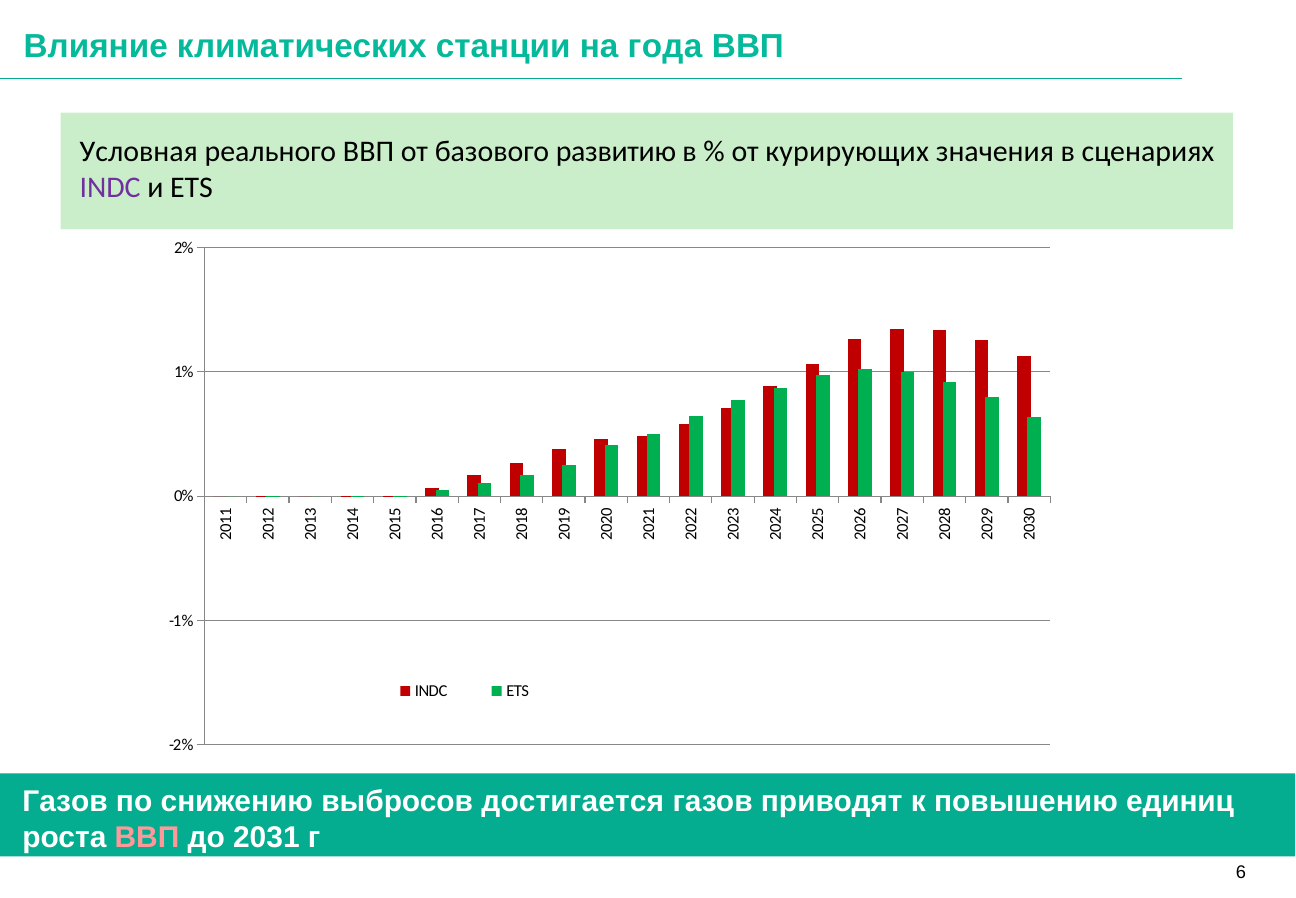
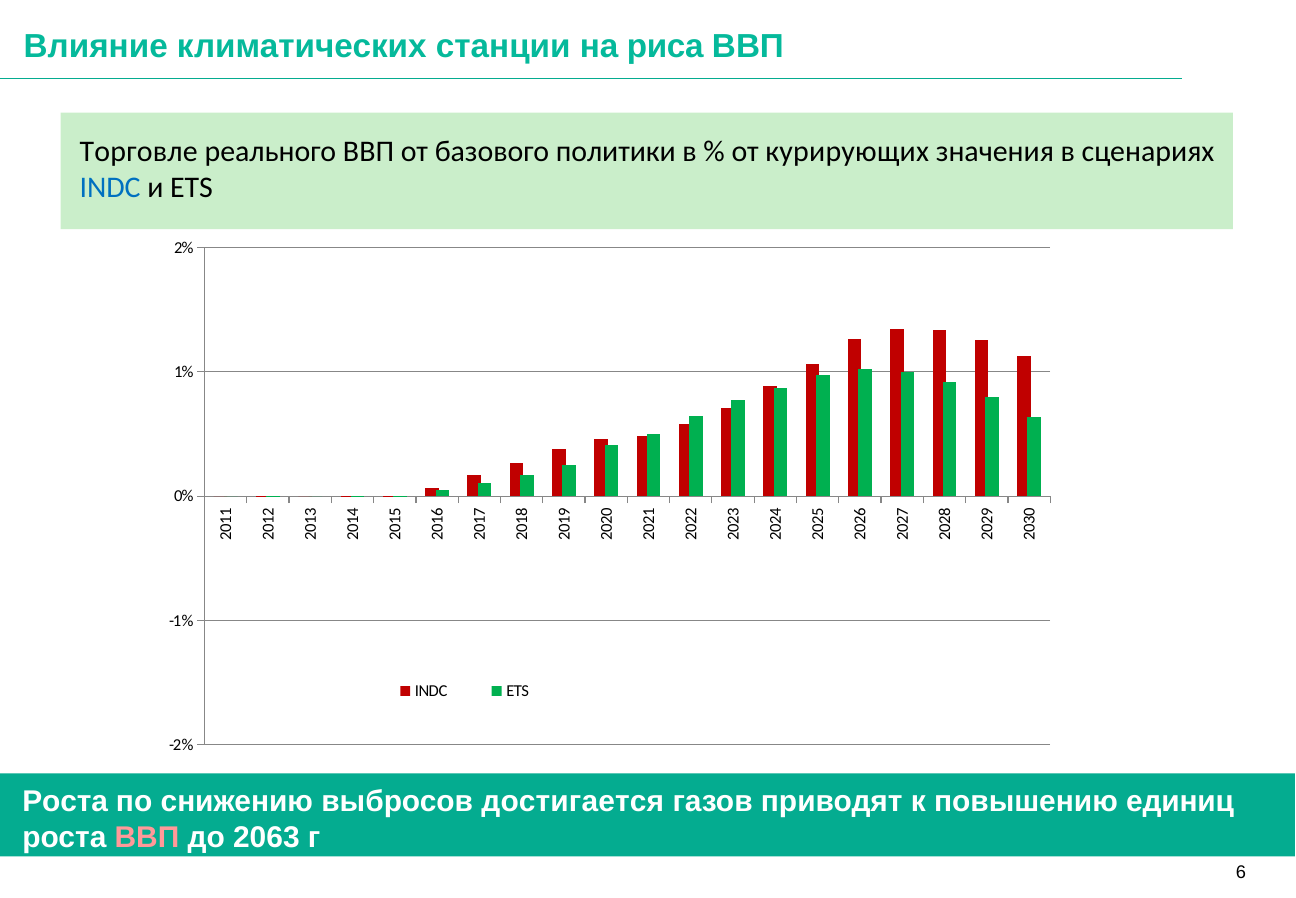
года: года -> риса (665, 47)
Условная: Условная -> Торговле (139, 152)
развитию: развитию -> политики (616, 152)
INDC colour: purple -> blue (110, 188)
Газов: Газов -> Роста (65, 802)
2031: 2031 -> 2063 (266, 838)
